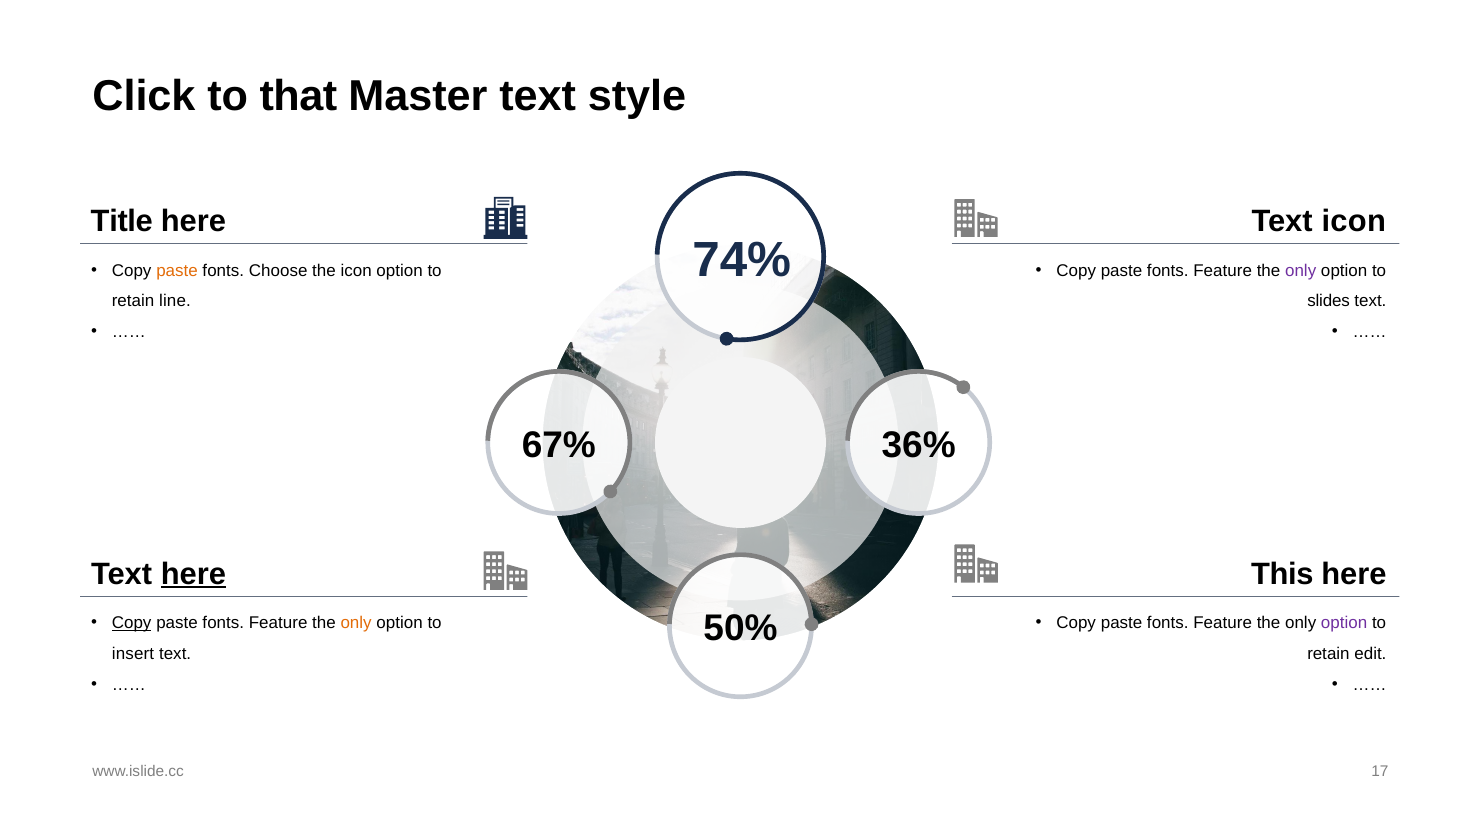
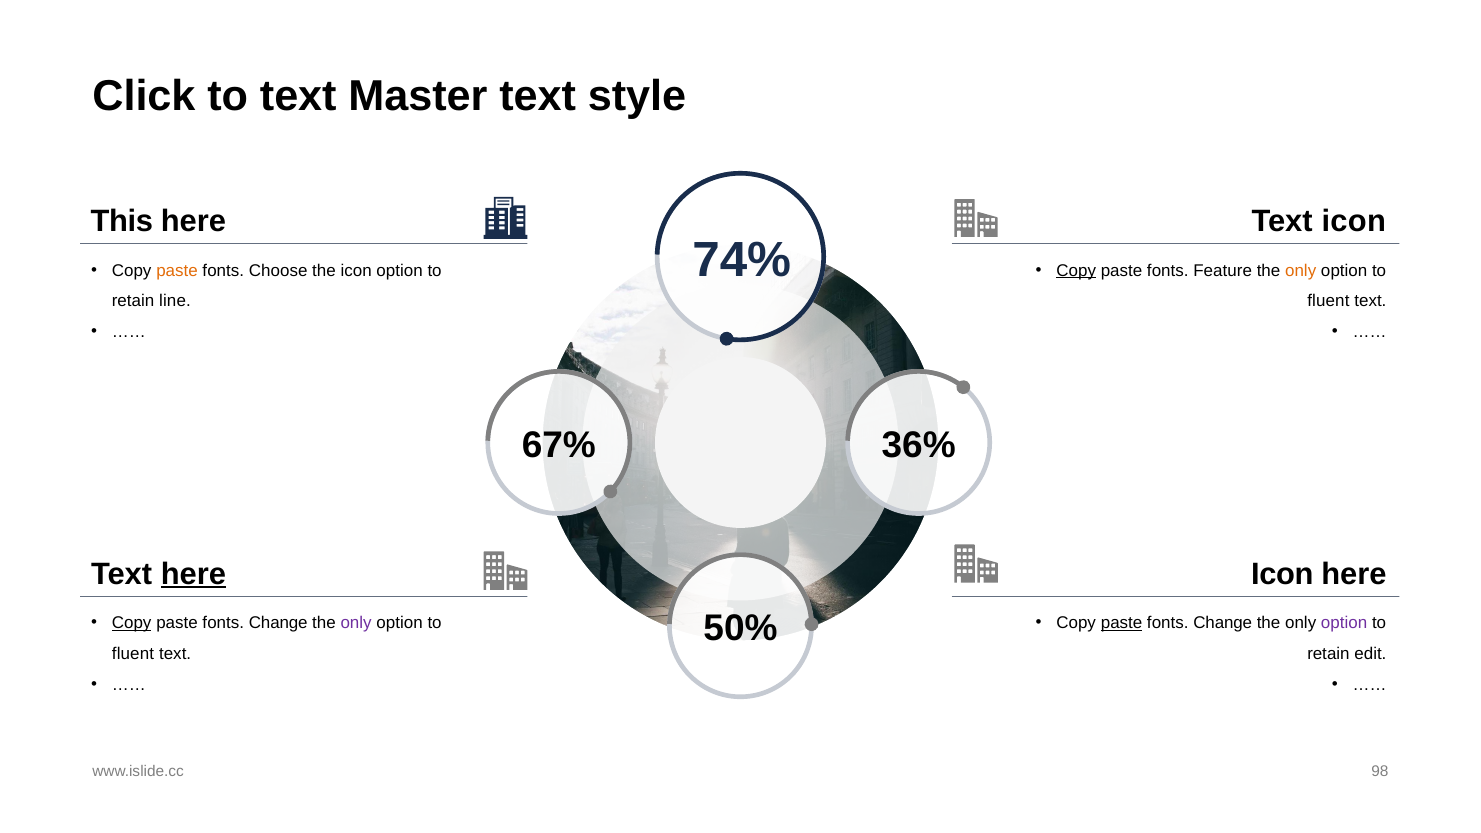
to that: that -> text (298, 96)
Title: Title -> This (122, 221)
Copy underline: none -> present (1076, 270)
only colour: purple -> orange (1301, 270)
slides: slides -> fluent (1328, 301)
This: This -> Icon (1282, 574)
Feature: Feature -> Change (278, 623)
only colour: orange -> purple (356, 623)
paste underline: none -> present (1122, 623)
Feature: Feature -> Change (1223, 623)
insert: insert -> fluent (133, 654)
17: 17 -> 98 (1380, 772)
